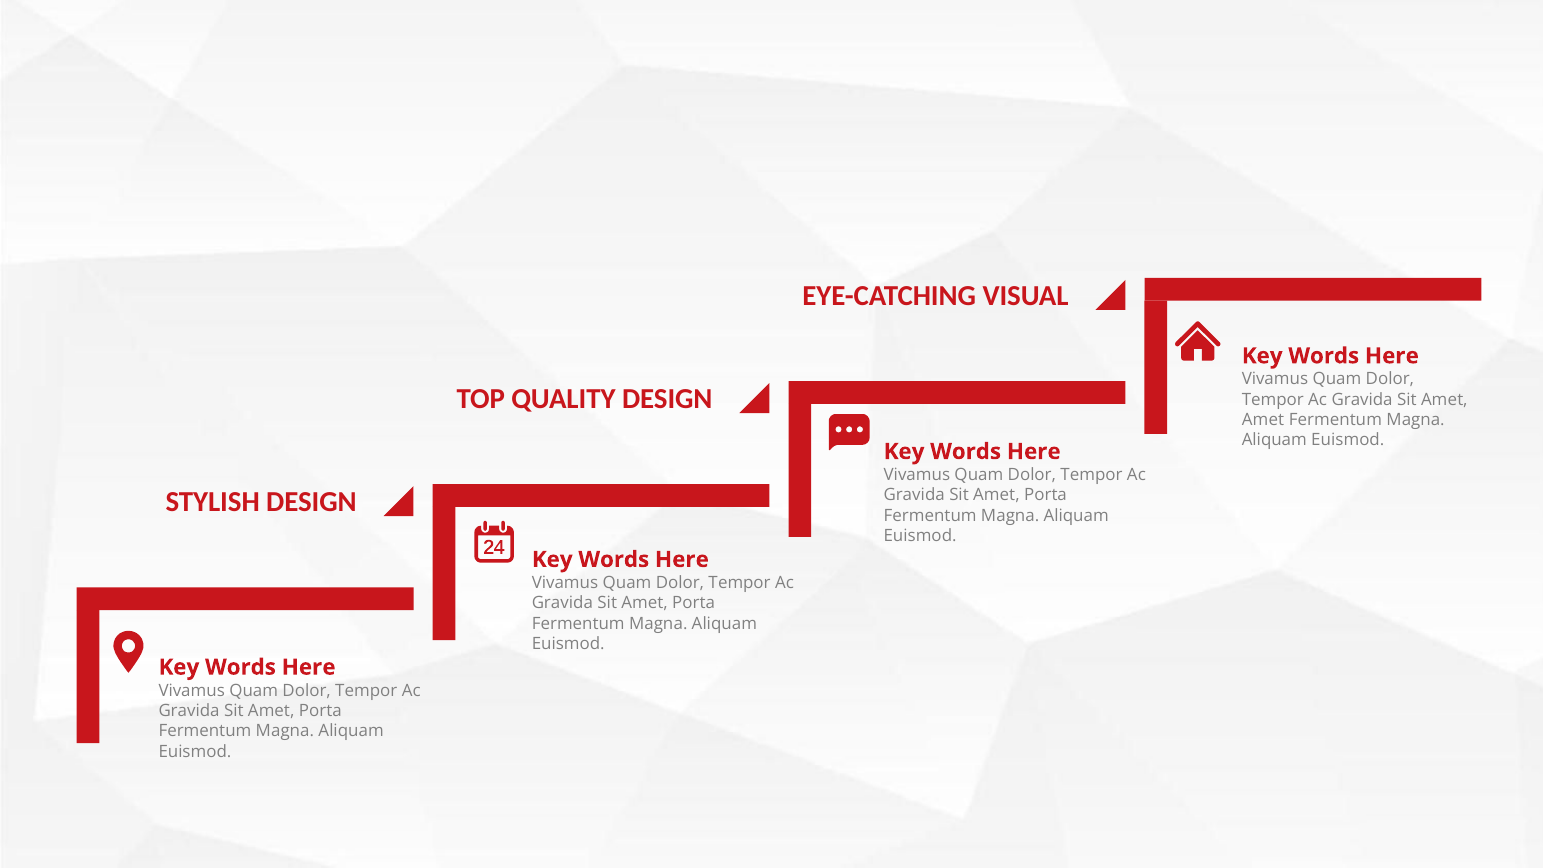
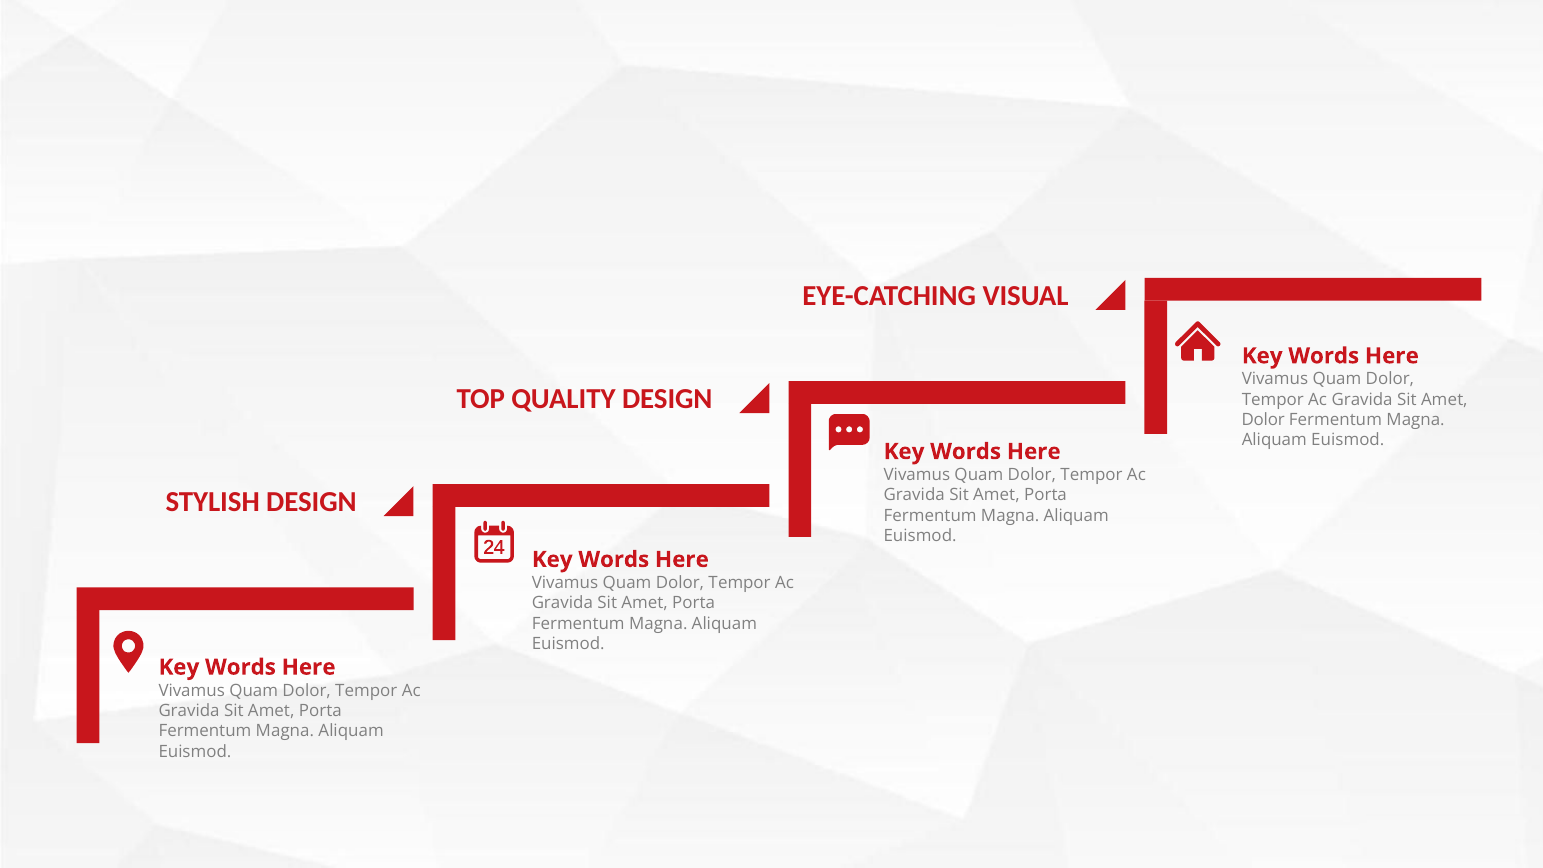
Amet: Amet -> Dolor (1263, 420)
